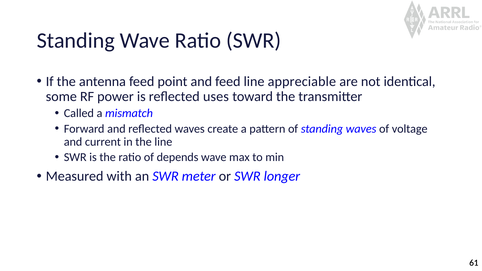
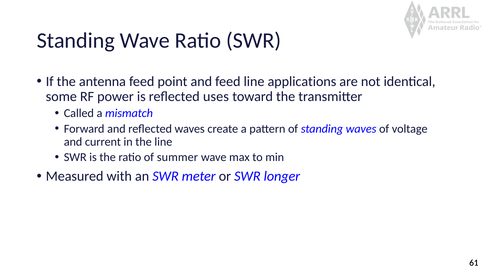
appreciable: appreciable -> applications (302, 81)
depends: depends -> summer (177, 157)
